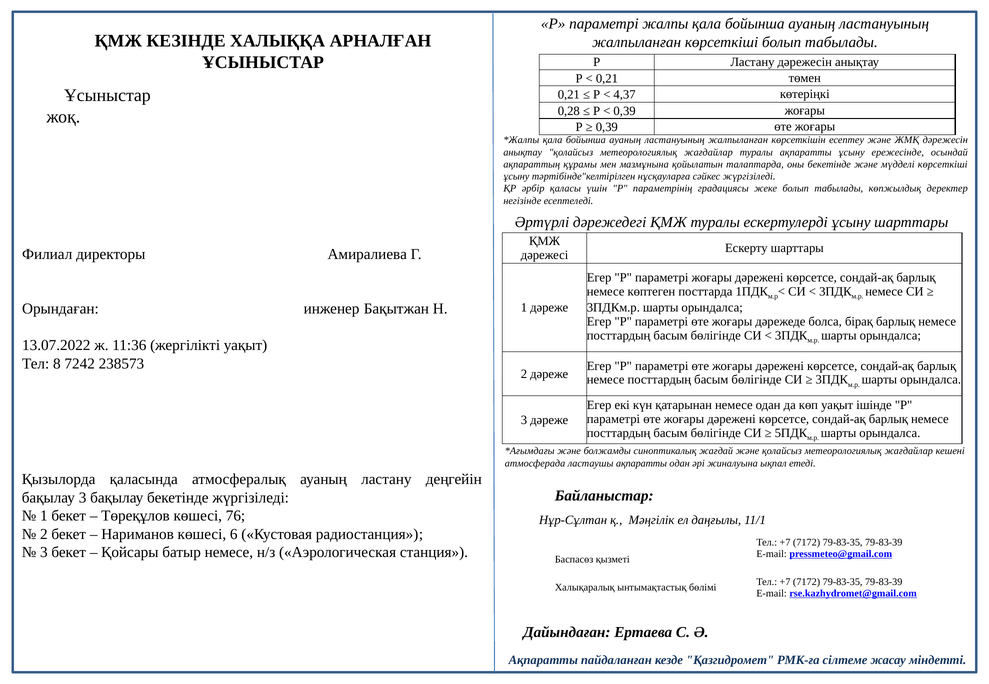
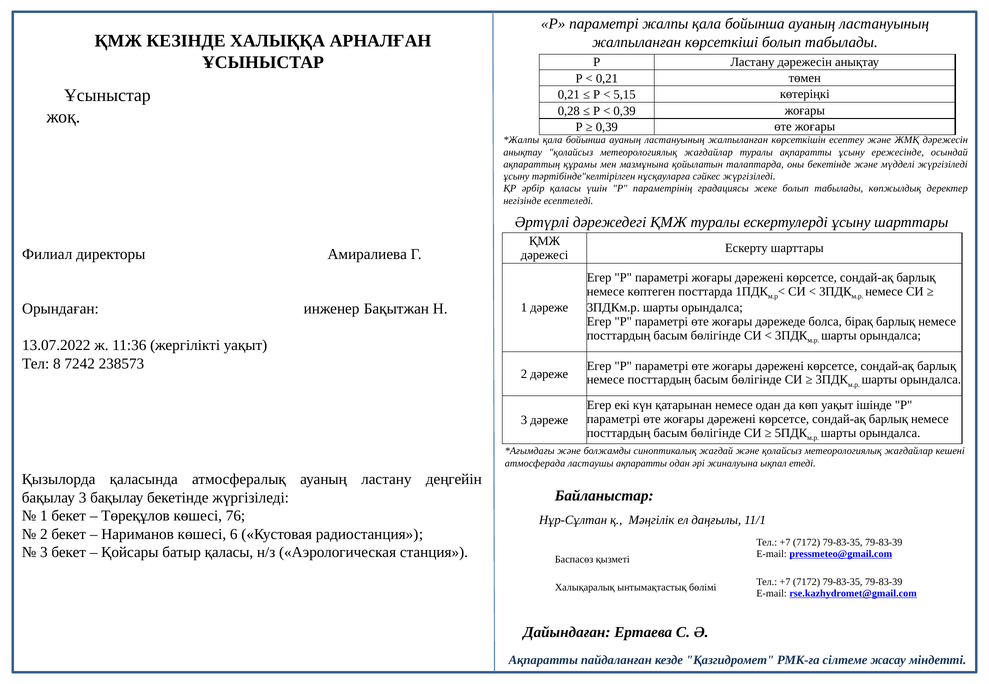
4,37: 4,37 -> 5,15 (625, 95)
мүдделі көрсеткіші: көрсеткіші -> жүргізіледі (943, 165)
батыр немесе: немесе -> қаласы (229, 553)
